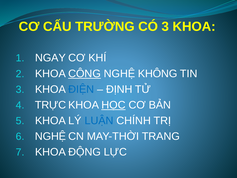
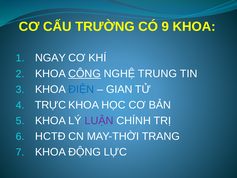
CÓ 3: 3 -> 9 (165, 27)
KHÔNG: KHÔNG -> TRUNG (157, 73)
ĐỊNH: ĐỊNH -> GIAN (119, 89)
HỌC underline: present -> none (113, 105)
LUẬN colour: blue -> purple (99, 120)
NGHỆ: NGHỆ -> HCTĐ (50, 136)
